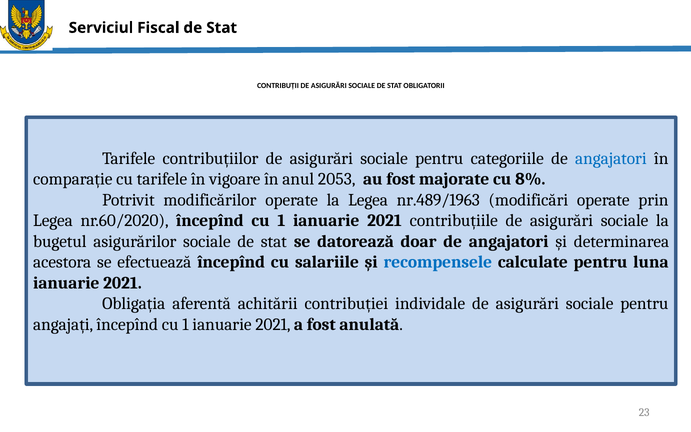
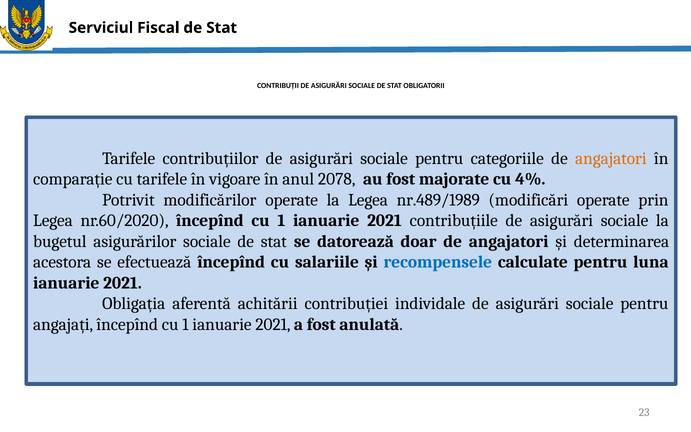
angajatori colour: blue -> orange (611, 158)
2053: 2053 -> 2078 (337, 179)
8%: 8% -> 4% (530, 179)
nr.489/1963: nr.489/1963 -> nr.489/1989 (438, 200)
